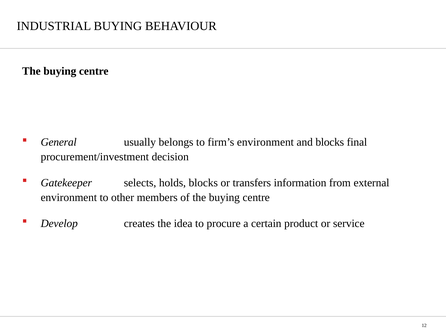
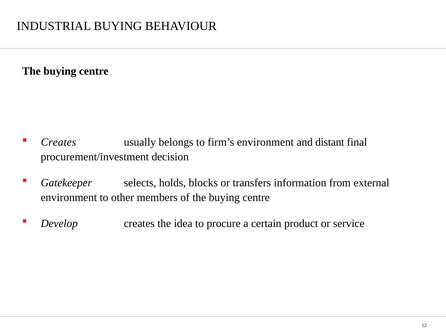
General: General -> Creates (59, 142)
and blocks: blocks -> distant (330, 142)
